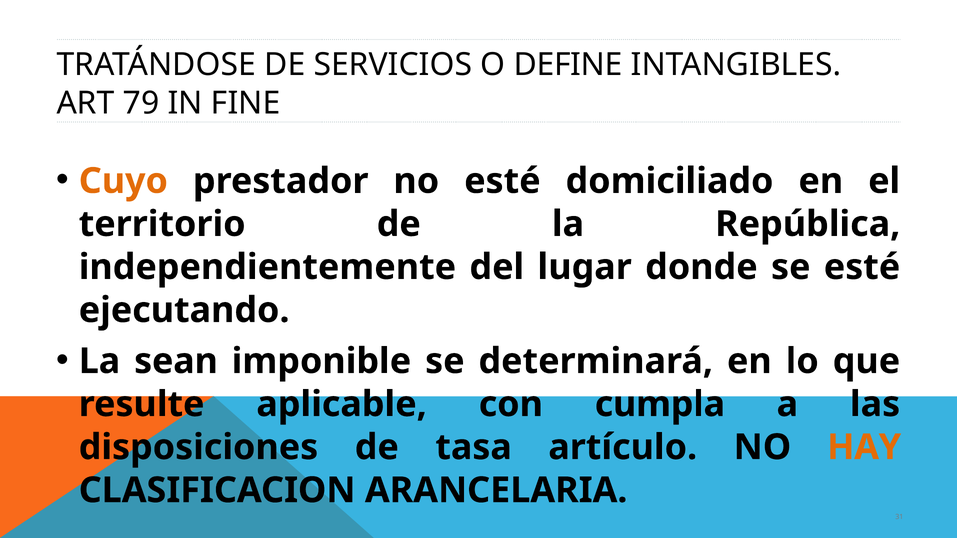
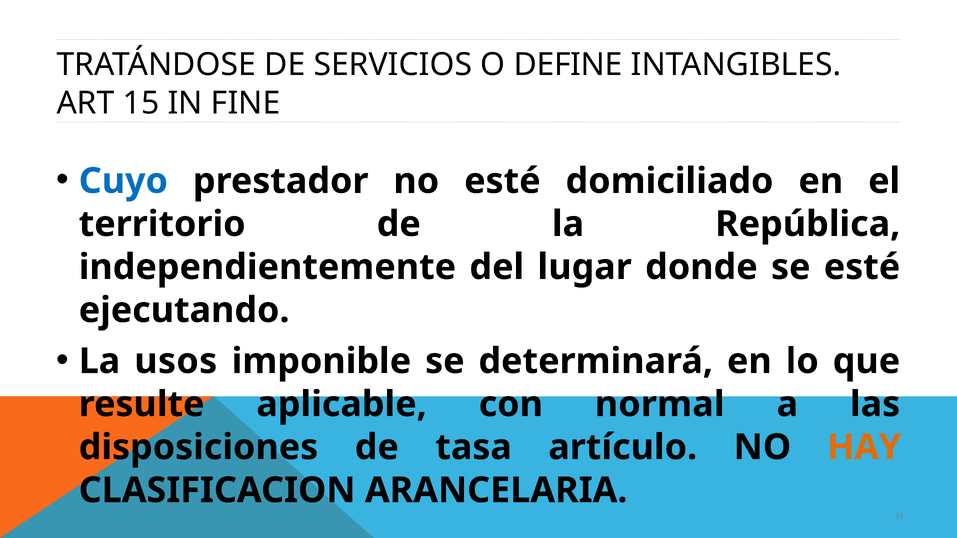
79: 79 -> 15 (141, 103)
Cuyo colour: orange -> blue (123, 181)
sean: sean -> usos (176, 361)
cumpla: cumpla -> normal (660, 404)
